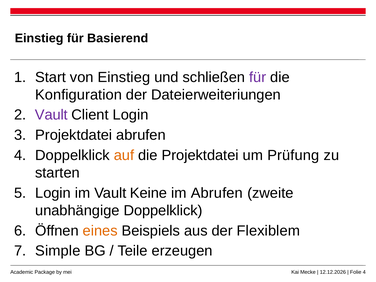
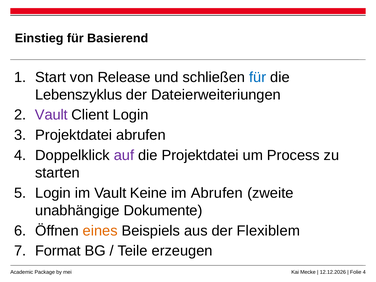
von Einstieg: Einstieg -> Release (124, 77)
für colour: purple -> blue (258, 77)
Konfiguration: Konfiguration -> Lebenszyklus (79, 95)
auf colour: orange -> purple (124, 155)
Prüfung: Prüfung -> Process (293, 155)
unabhängige Doppelklick: Doppelklick -> Dokumente (163, 211)
Simple: Simple -> Format (58, 251)
